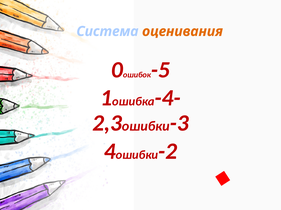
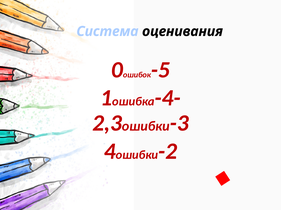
оценивания colour: orange -> black (183, 31)
